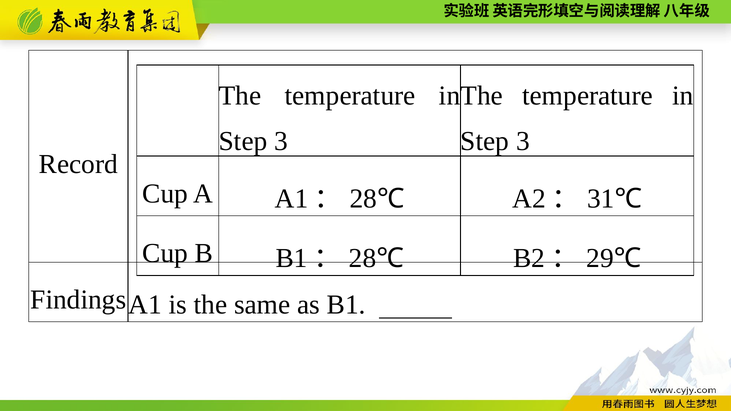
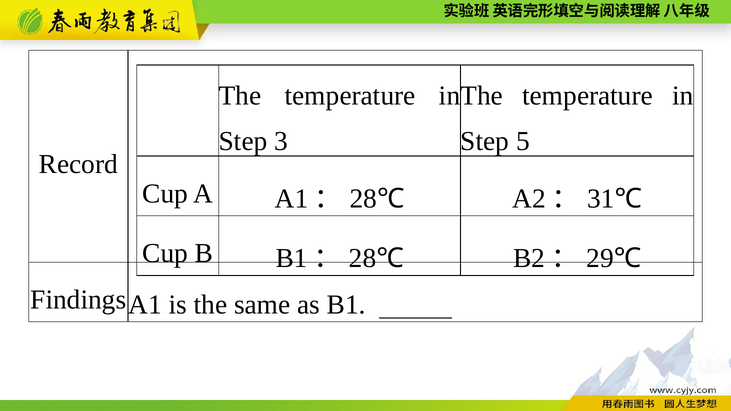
3: 3 -> 5 (523, 141)
